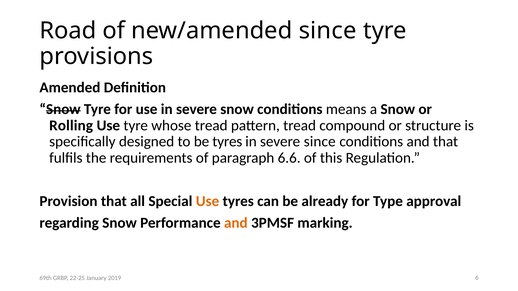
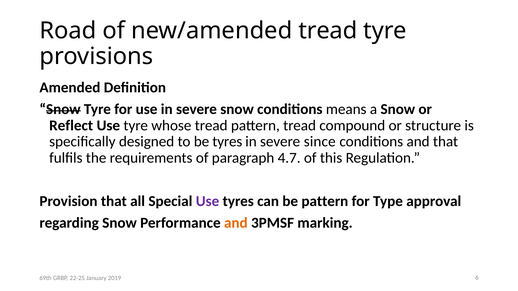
new/amended since: since -> tread (328, 31)
Rolling: Rolling -> Reflect (71, 126)
6.6: 6.6 -> 4.7 (289, 158)
Use colour: orange -> purple (208, 201)
be already: already -> pattern (325, 201)
